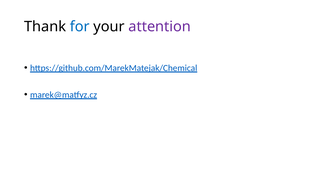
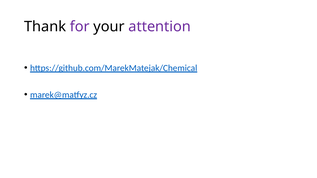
for colour: blue -> purple (80, 27)
